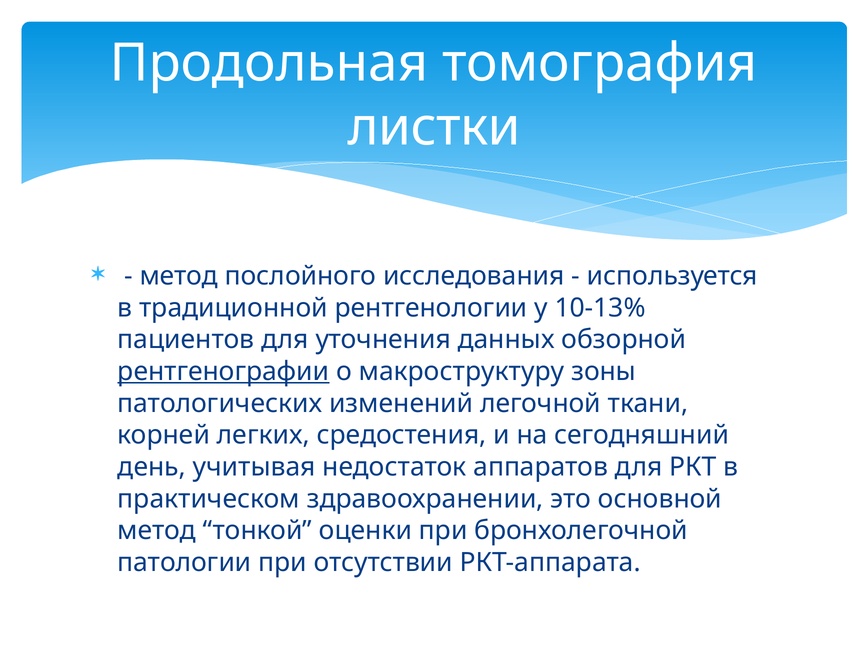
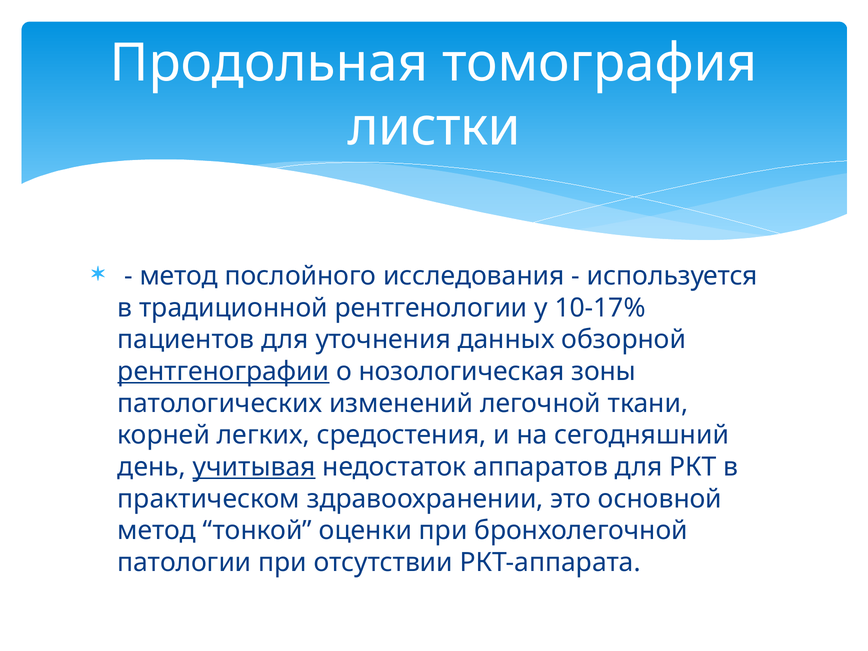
10-13%: 10-13% -> 10-17% (600, 308)
макроструктуру: макроструктуру -> нозологическая (462, 372)
учитывая underline: none -> present (254, 467)
